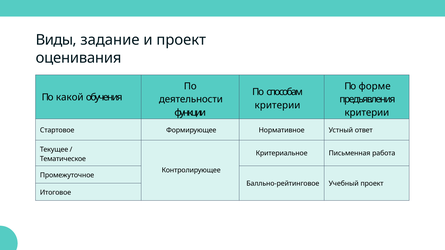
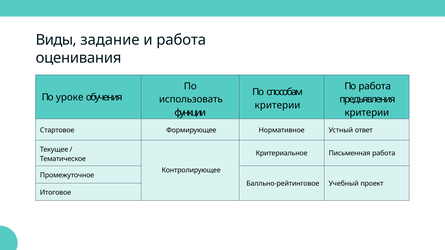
и проект: проект -> работа (181, 40)
По форме: форме -> работа (375, 86)
какой: какой -> уроке (70, 98)
деятельности: деятельности -> использовать (191, 99)
